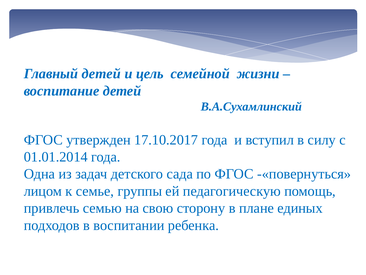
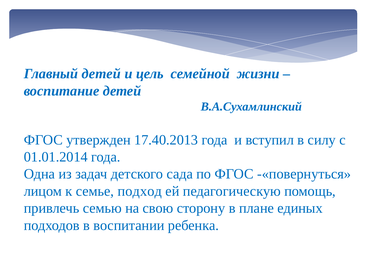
17.10.2017: 17.10.2017 -> 17.40.2013 (166, 140)
группы: группы -> подход (140, 191)
